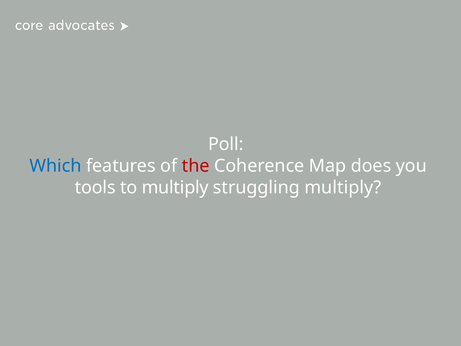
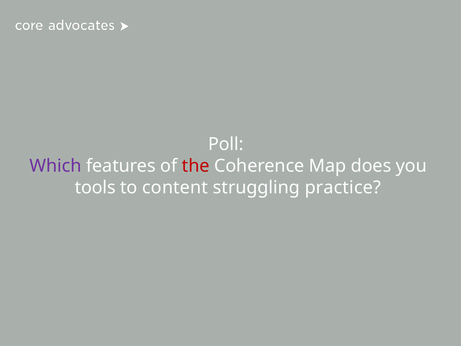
Which colour: blue -> purple (55, 166)
to multiply: multiply -> content (175, 187)
struggling multiply: multiply -> practice (343, 187)
